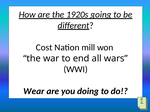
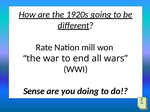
Cost: Cost -> Rate (44, 48)
Wear: Wear -> Sense (34, 92)
